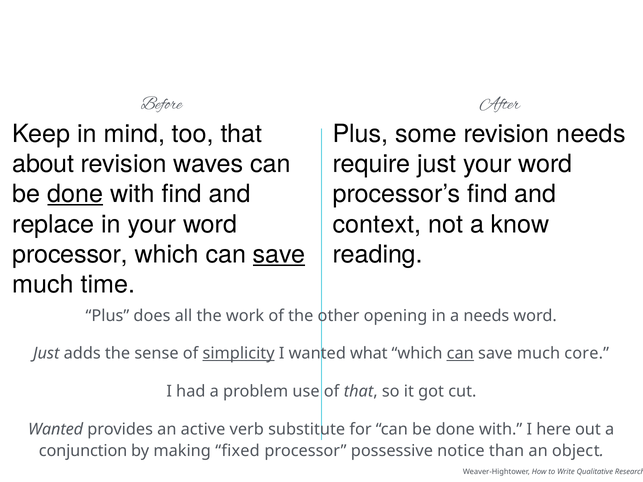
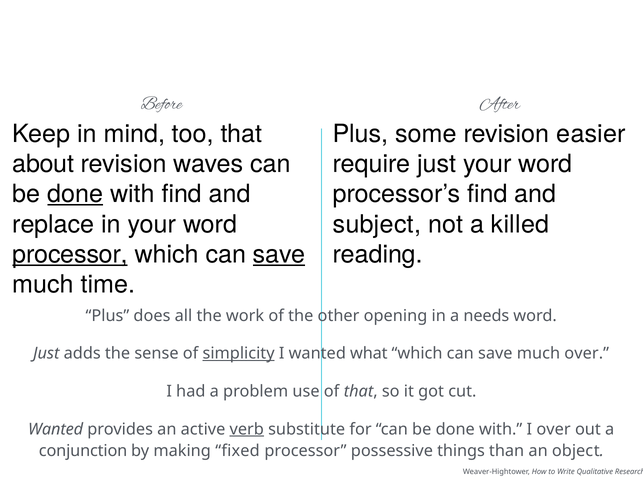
revision needs: needs -> easier (591, 134)
context: context -> subject (377, 224)
know: know -> killed (520, 224)
processor underline: none -> present (70, 255)
can underline: present -> none (460, 354)
much core: core -> over (587, 354)
verb underline: none -> present (247, 429)
I here: here -> over (554, 429)
notice: notice -> things (461, 451)
